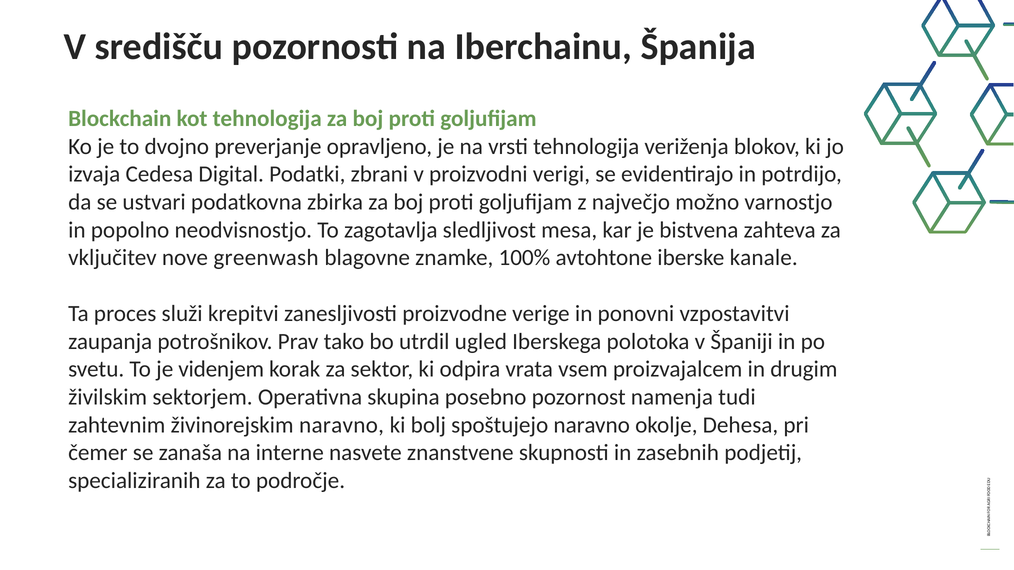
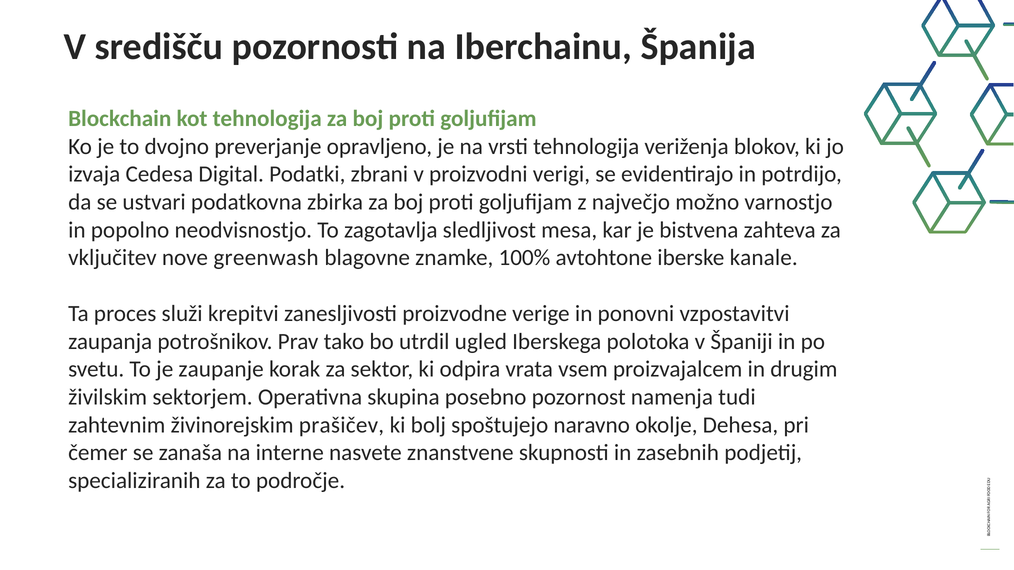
videnjem: videnjem -> zaupanje (221, 369)
živinorejskim naravno: naravno -> prašičev (342, 425)
